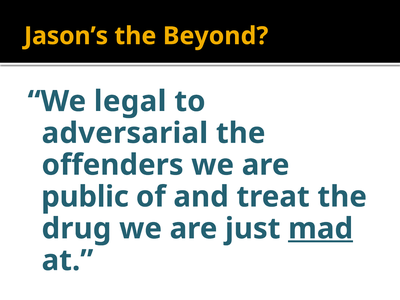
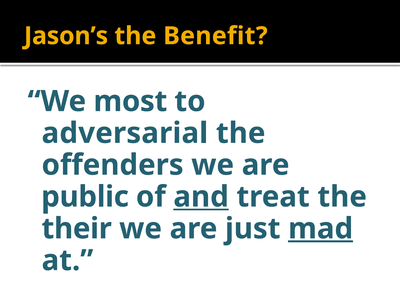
Beyond: Beyond -> Benefit (215, 36)
legal: legal -> most (130, 101)
and underline: none -> present (201, 197)
drug: drug -> their (77, 229)
